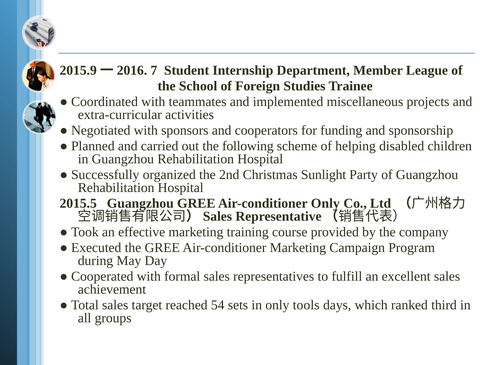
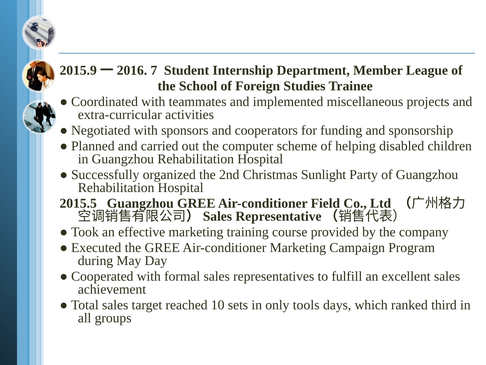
following: following -> computer (248, 146)
Air-conditioner Only: Only -> Field (325, 203)
54: 54 -> 10 (218, 305)
